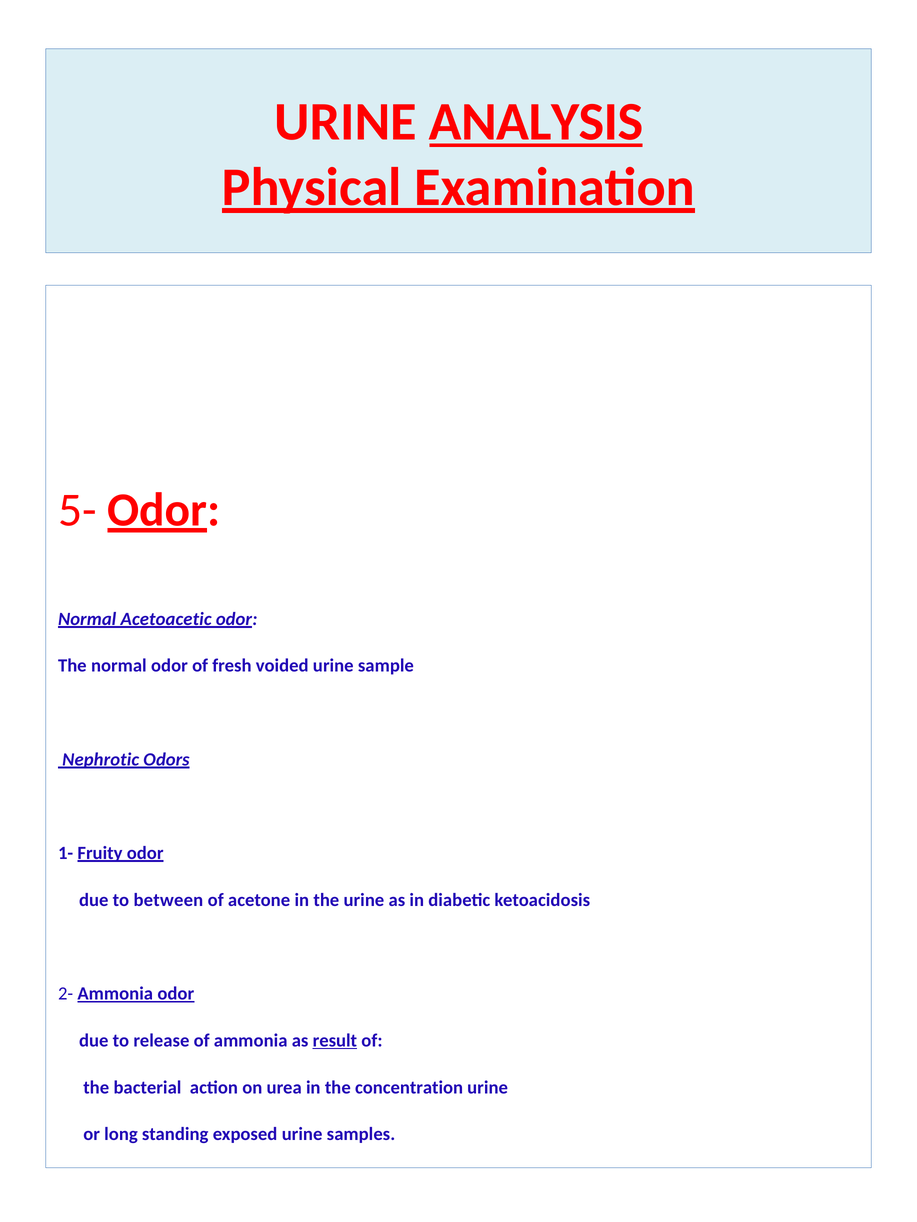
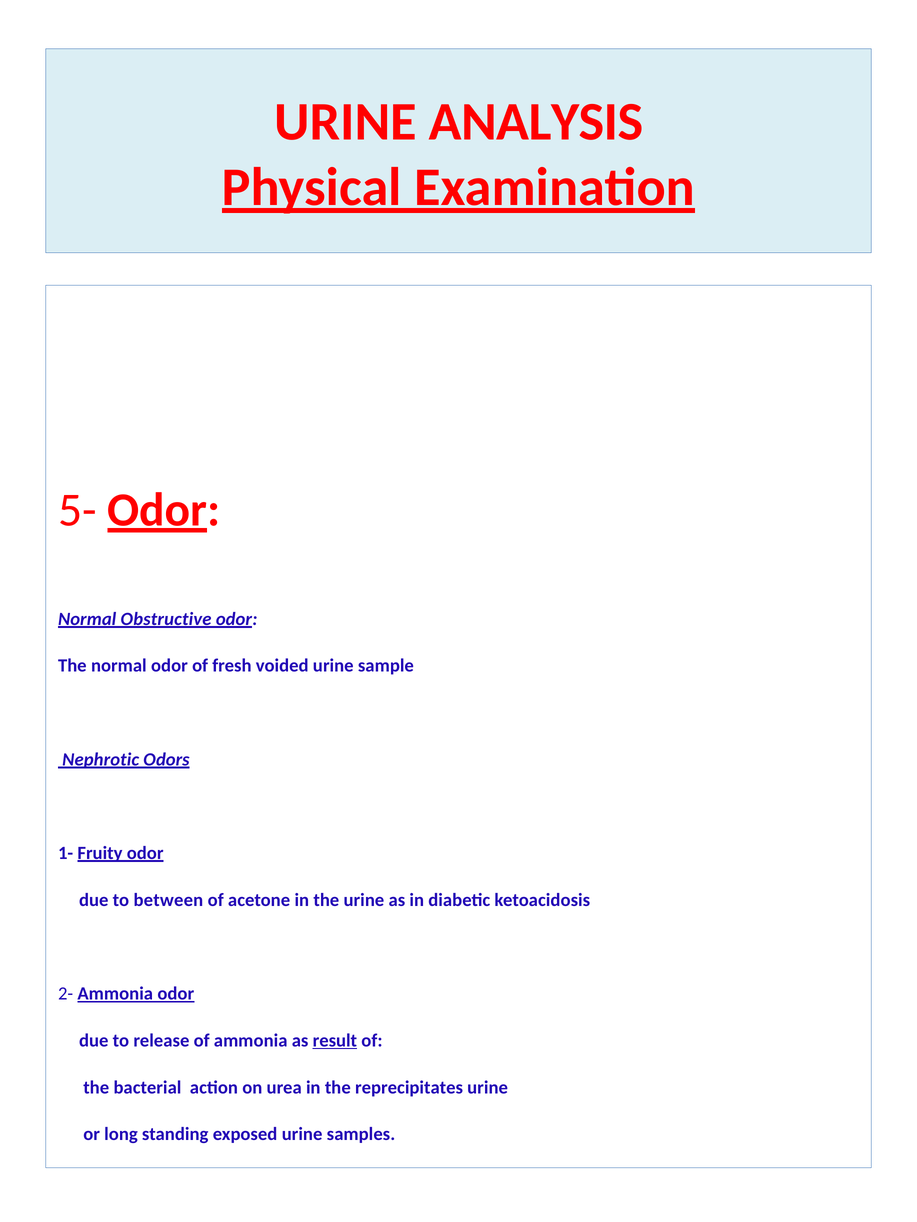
ANALYSIS underline: present -> none (536, 122)
Acetoacetic: Acetoacetic -> Obstructive (166, 619)
concentration: concentration -> reprecipitates (409, 1088)
